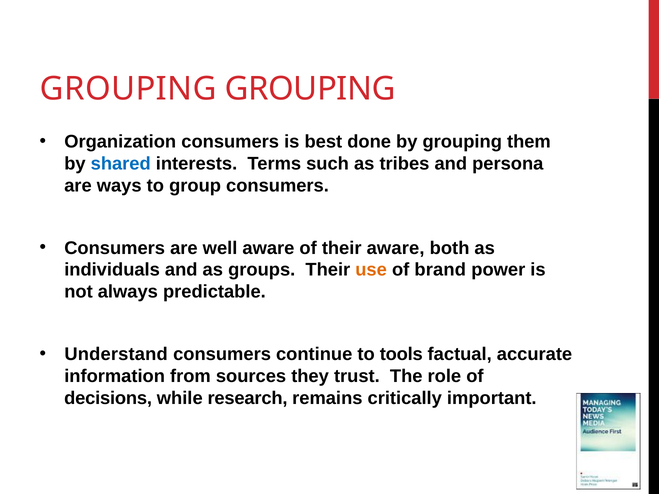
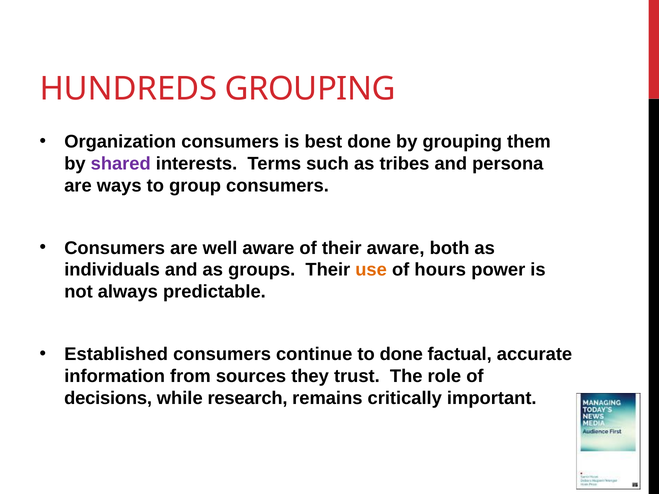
GROUPING: GROUPING -> HUNDREDS (129, 89)
shared colour: blue -> purple (121, 164)
brand: brand -> hours (440, 270)
Understand: Understand -> Established (116, 354)
to tools: tools -> done (401, 354)
